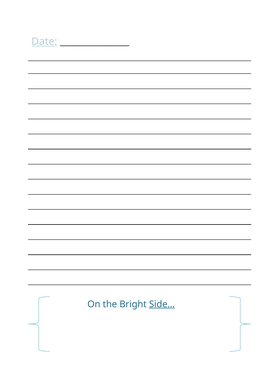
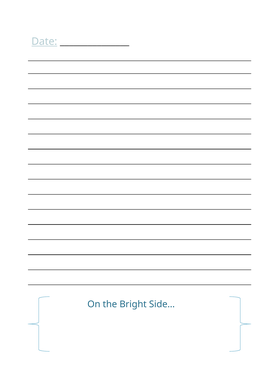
Side… underline: present -> none (162, 304)
